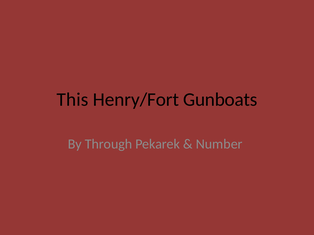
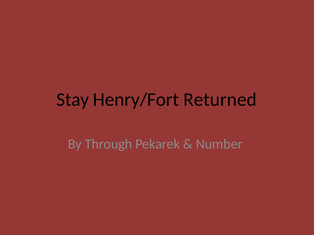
This: This -> Stay (73, 100)
Gunboats: Gunboats -> Returned (220, 100)
